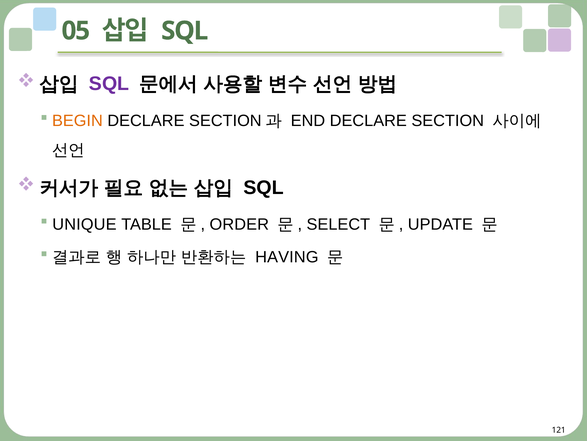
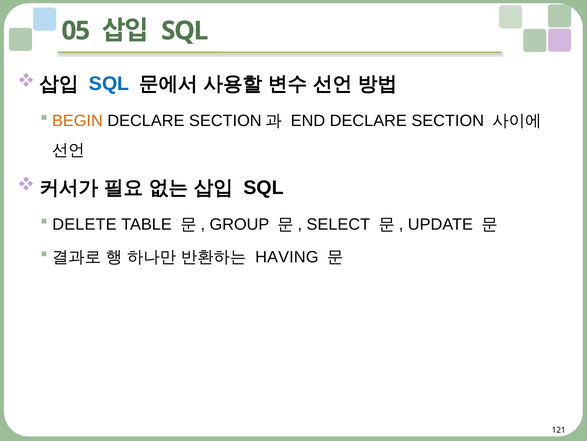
SQL colour: purple -> blue (109, 84)
UNIQUE: UNIQUE -> DELETE (84, 224)
ORDER: ORDER -> GROUP (239, 224)
